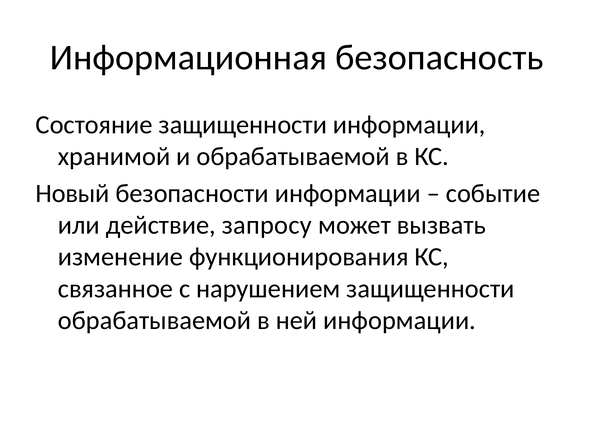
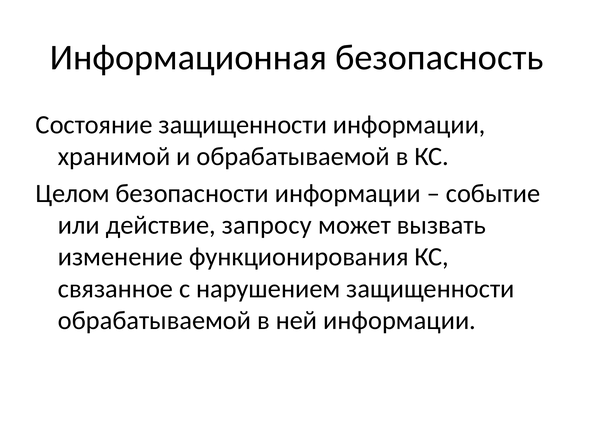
Новый: Новый -> Целом (73, 193)
